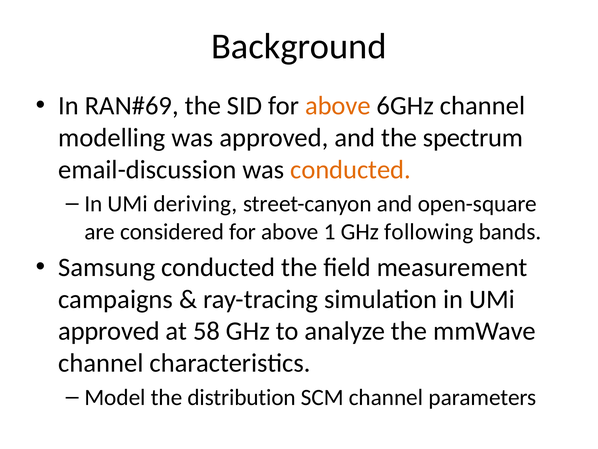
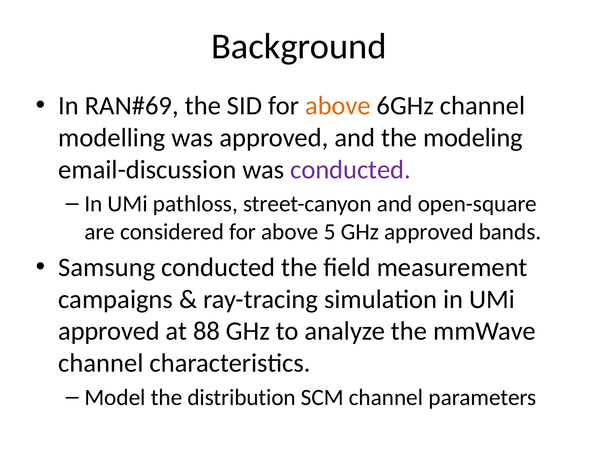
spectrum: spectrum -> modeling (473, 137)
conducted colour: orange -> purple (351, 169)
deriving: deriving -> pathloss (195, 204)
1: 1 -> 5 (330, 232)
GHz following: following -> approved (429, 232)
58: 58 -> 88 (206, 331)
